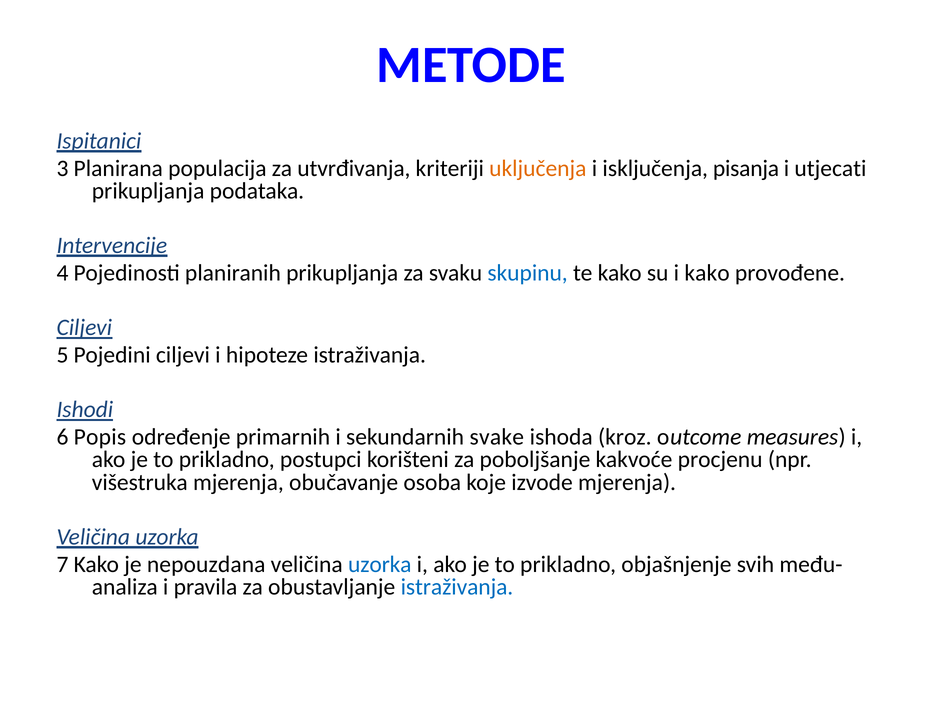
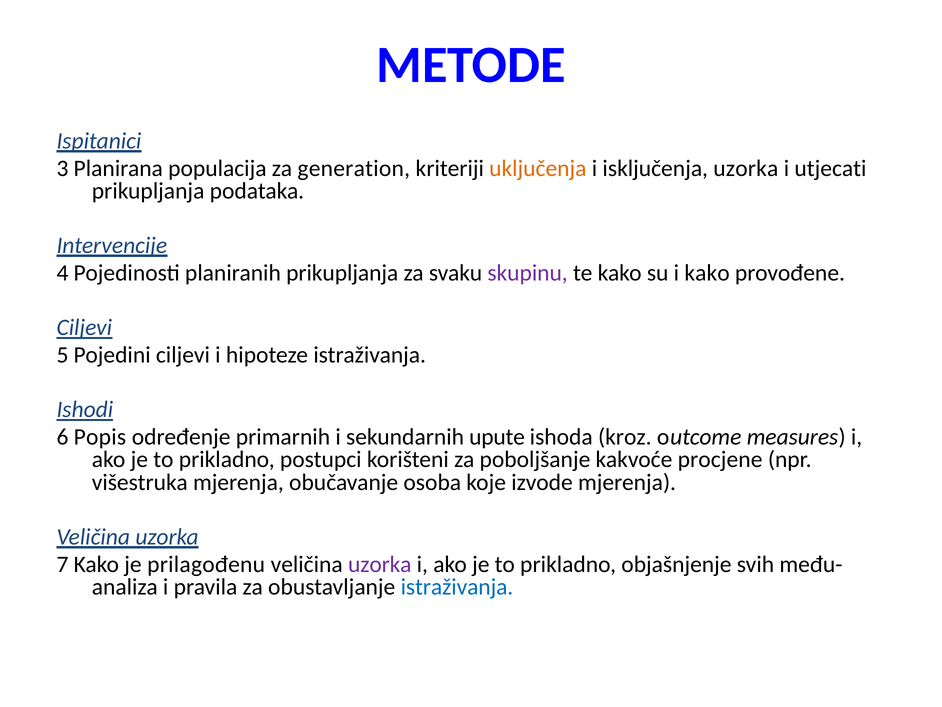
utvrđivanja: utvrđivanja -> generation (354, 168)
isključenja pisanja: pisanja -> uzorka (746, 168)
skupinu colour: blue -> purple (528, 273)
svake: svake -> upute (497, 437)
procjenu: procjenu -> procjene (720, 459)
nepouzdana: nepouzdana -> prilagođenu (206, 564)
uzorka colour: blue -> purple (380, 564)
